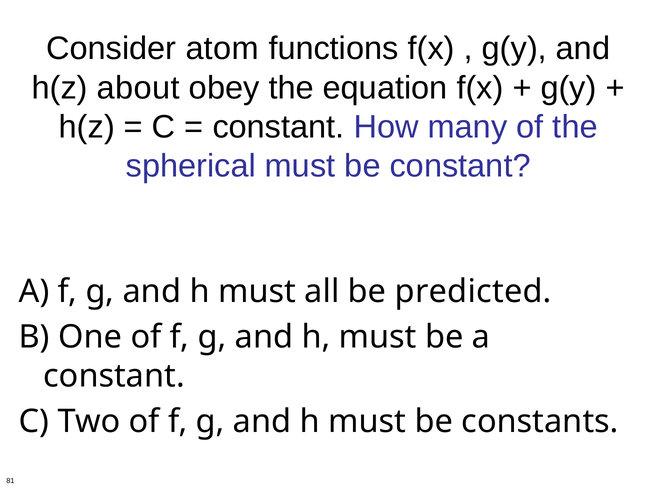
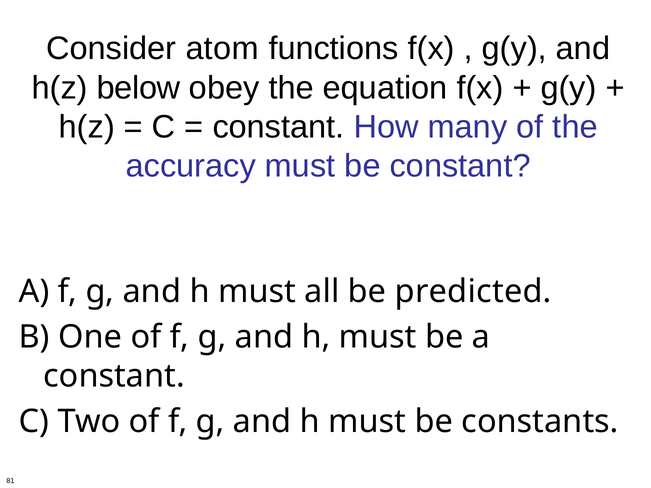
about: about -> below (139, 88)
spherical: spherical -> accuracy (191, 166)
